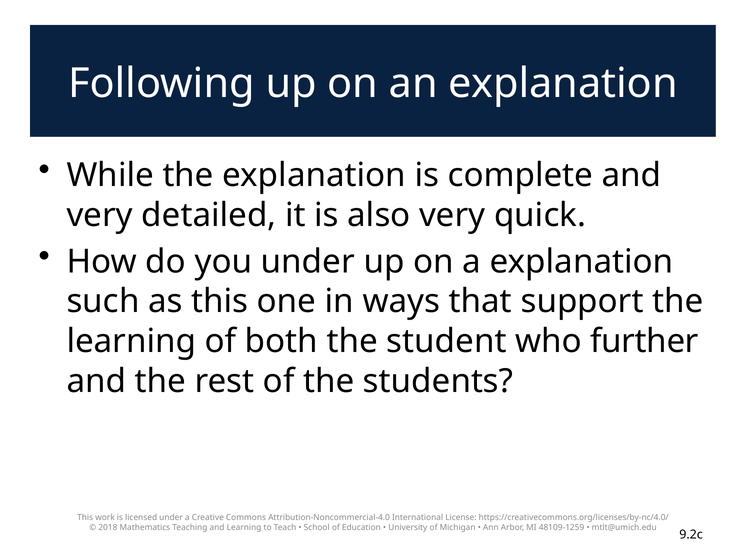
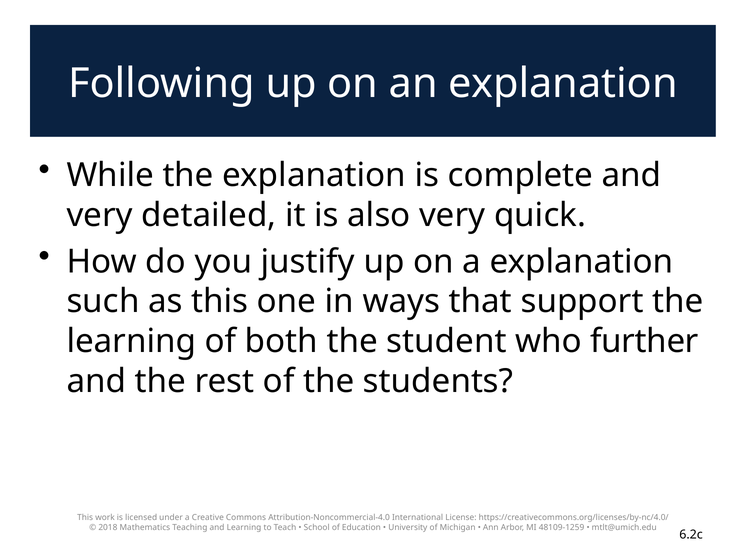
you under: under -> justify (308, 262)
9.2c: 9.2c -> 6.2c (691, 535)
